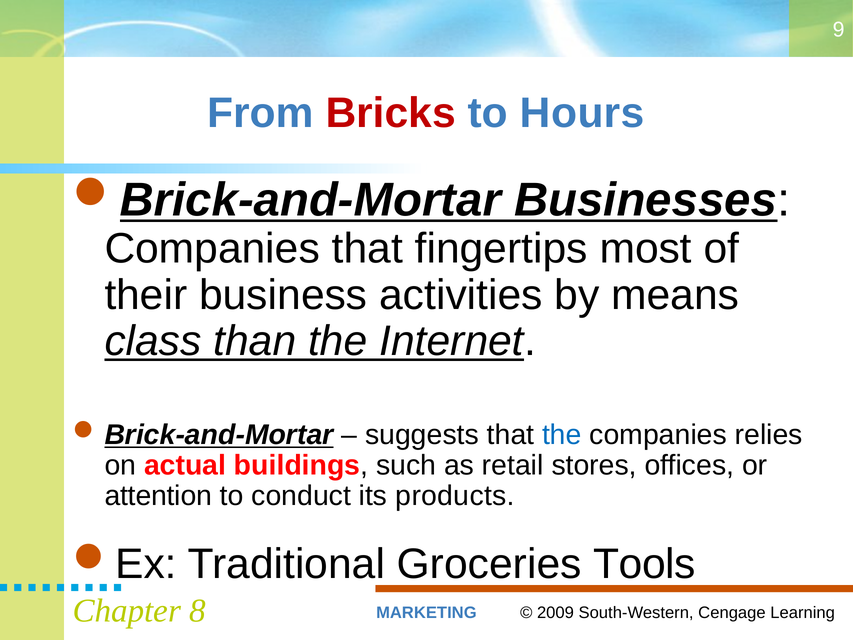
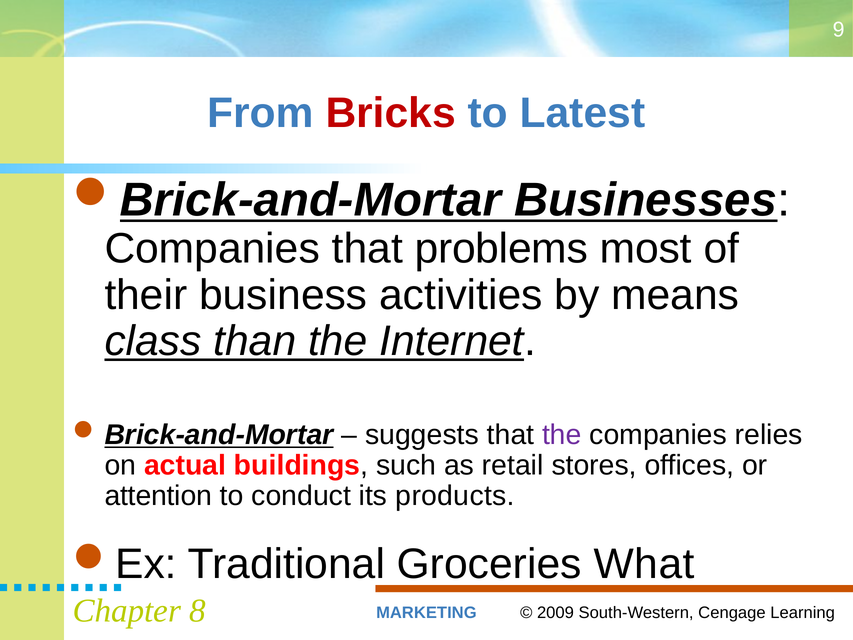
Hours: Hours -> Latest (583, 113)
fingertips: fingertips -> problems (501, 249)
the colour: blue -> purple (562, 434)
Tools: Tools -> What (644, 564)
